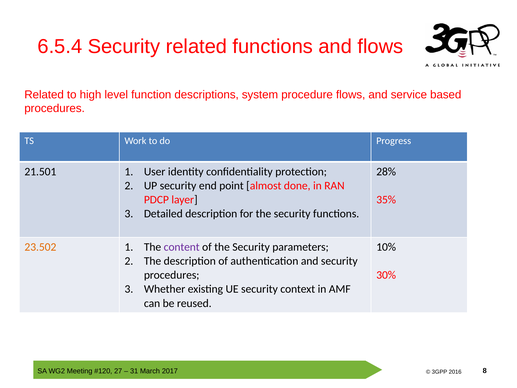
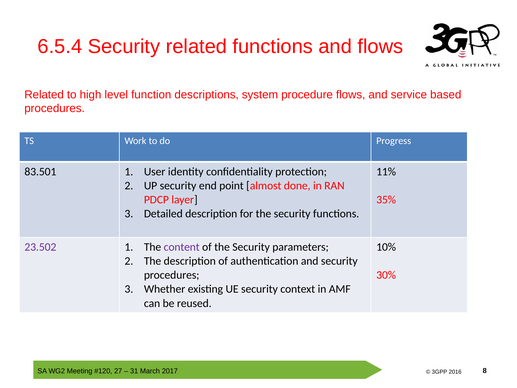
21.501: 21.501 -> 83.501 (40, 172)
28%: 28% -> 11% (386, 172)
23.502 colour: orange -> purple (40, 247)
